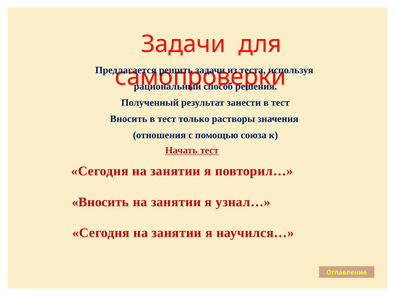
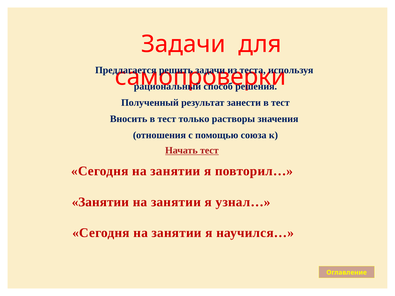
Вносить: Вносить -> Занятии (100, 202)
